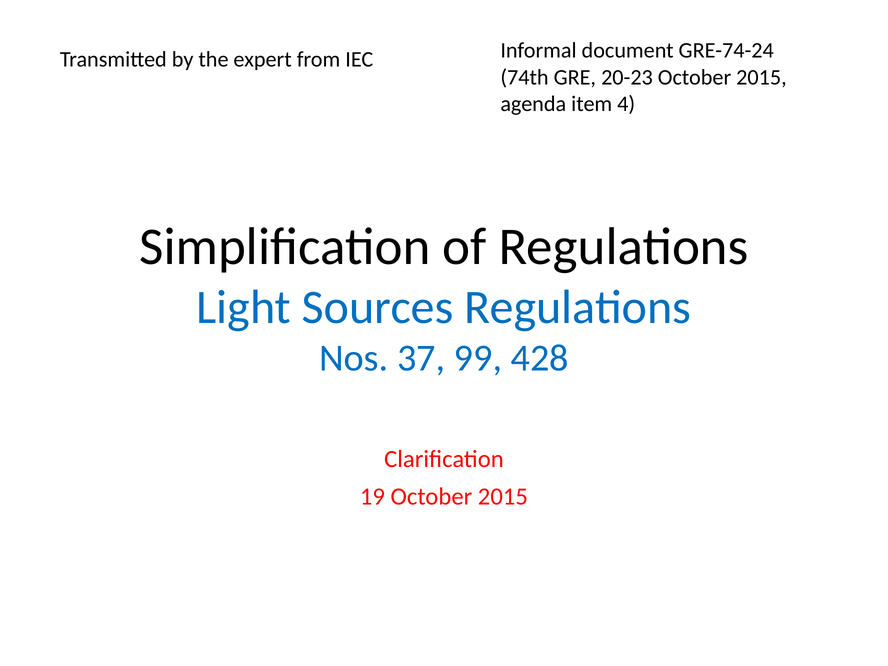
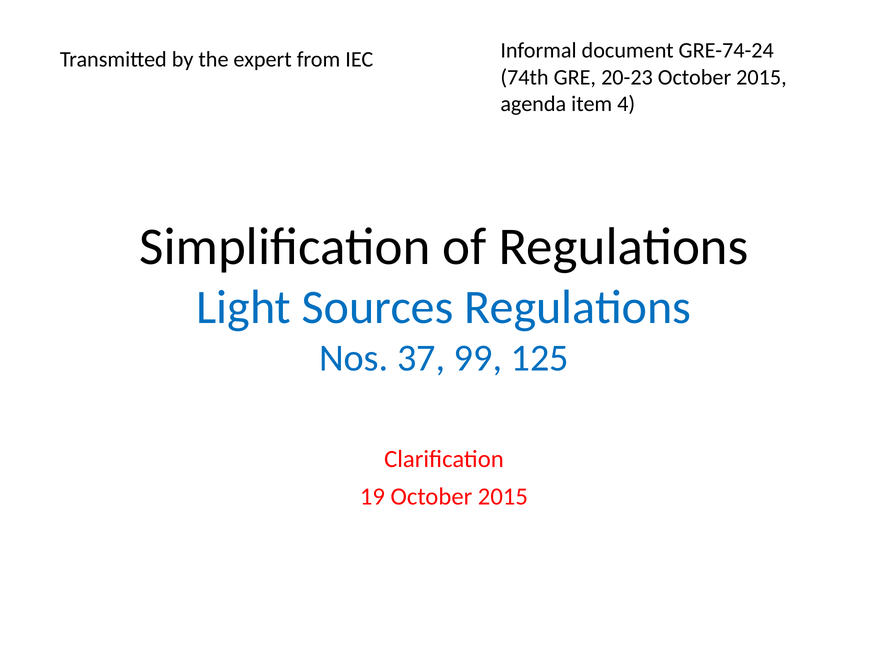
428: 428 -> 125 (540, 358)
